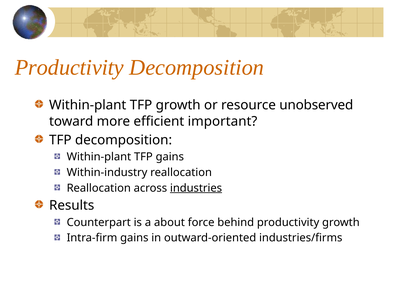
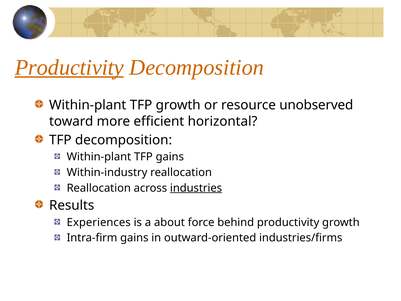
Productivity underline: none -> present (69, 67)
important: important -> horizontal (223, 121)
Counterpart: Counterpart -> Experiences (99, 222)
